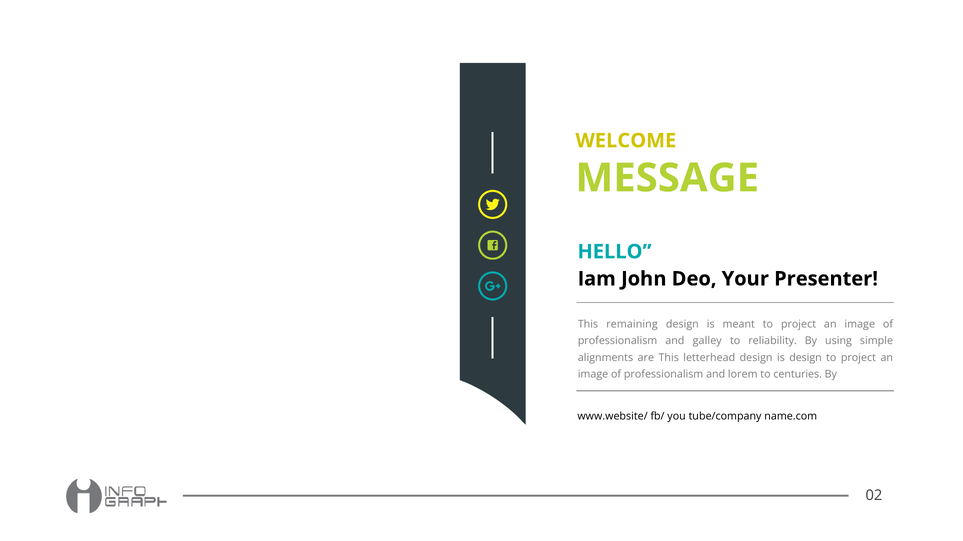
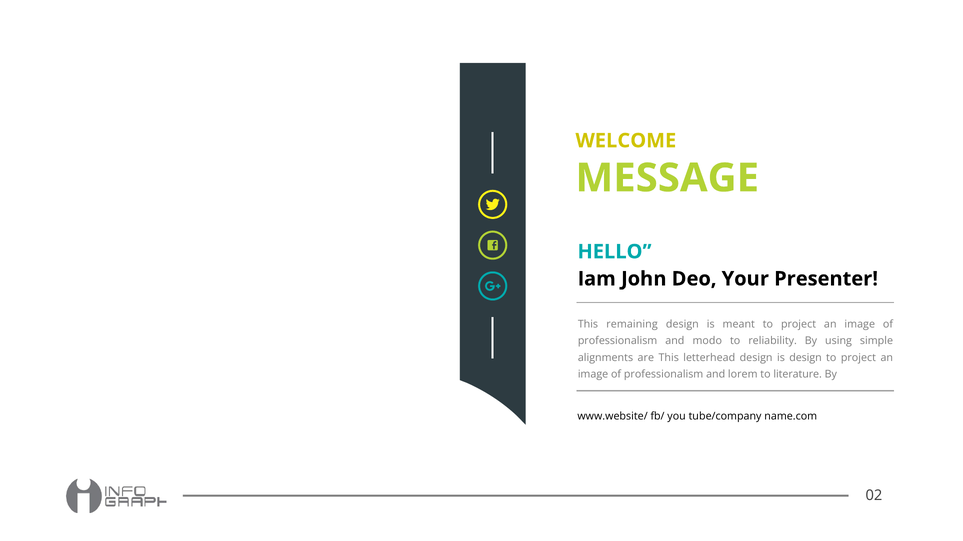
galley: galley -> modo (707, 341)
centuries: centuries -> literature (798, 375)
